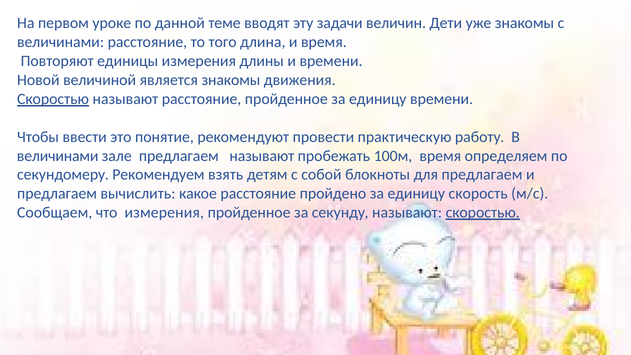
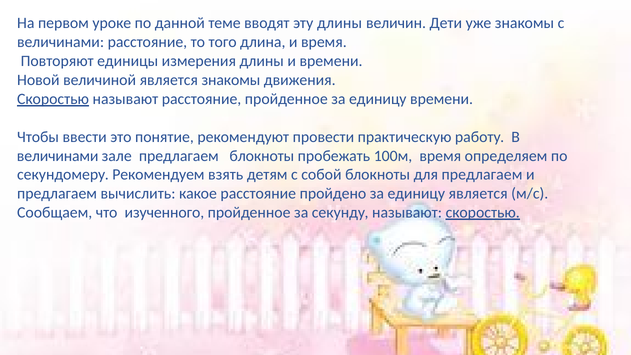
эту задачи: задачи -> длины (340, 23)
предлагаем называют: называют -> блокноты (262, 156)
единицу скорость: скорость -> является (478, 194)
что измерения: измерения -> изученного (164, 213)
